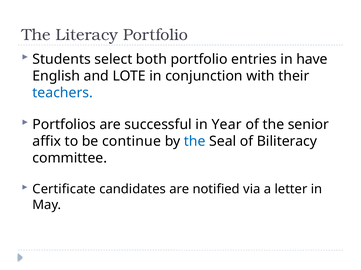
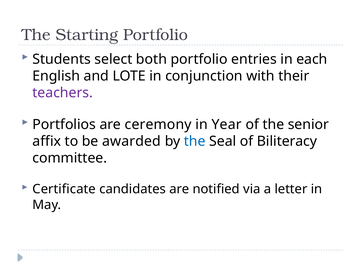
Literacy: Literacy -> Starting (87, 35)
have: have -> each (312, 59)
teachers colour: blue -> purple (63, 93)
successful: successful -> ceremony (158, 125)
continue: continue -> awarded (132, 142)
